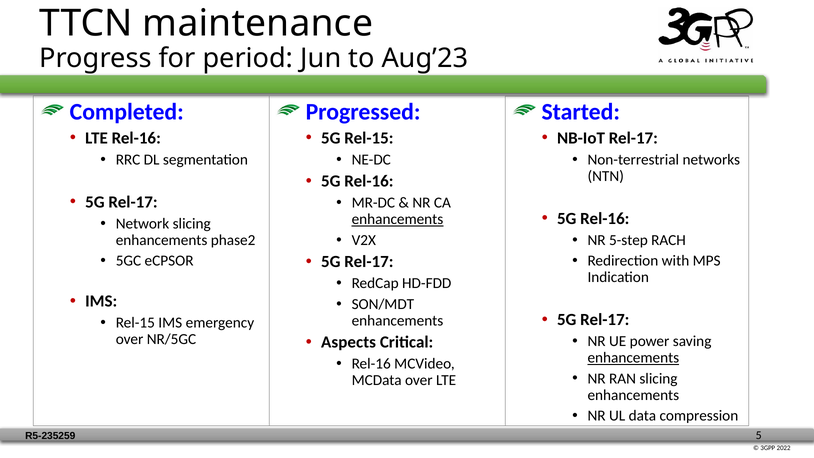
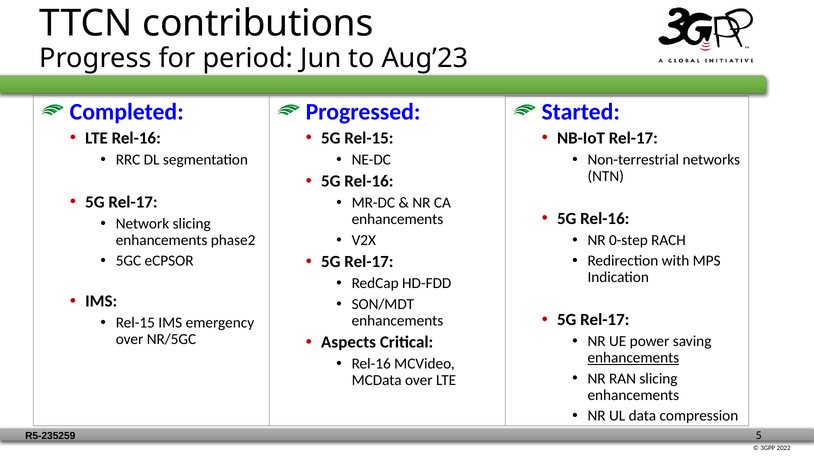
maintenance: maintenance -> contributions (258, 23)
enhancements underline: present -> none (397, 219)
5-step: 5-step -> 0-step (628, 240)
